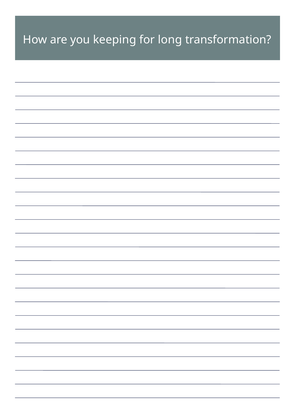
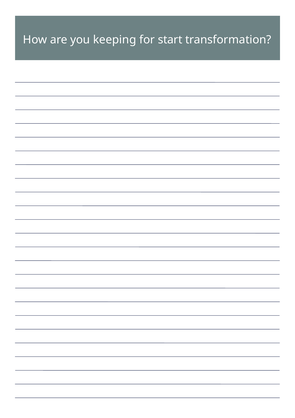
long: long -> start (170, 40)
